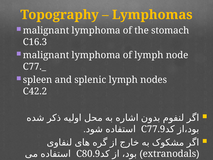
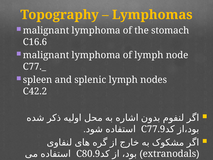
C16.3: C16.3 -> C16.6 (35, 42)
